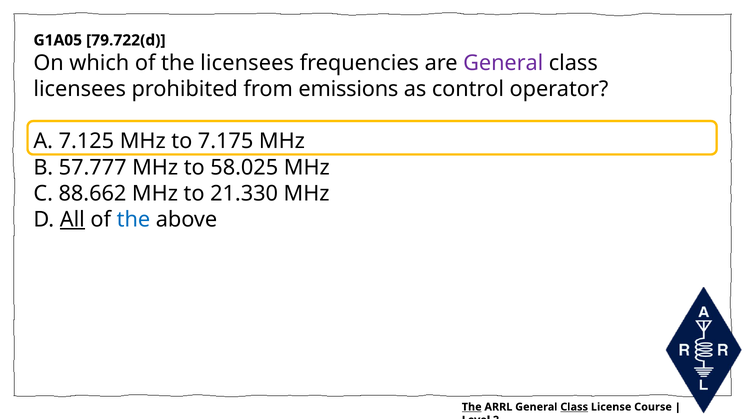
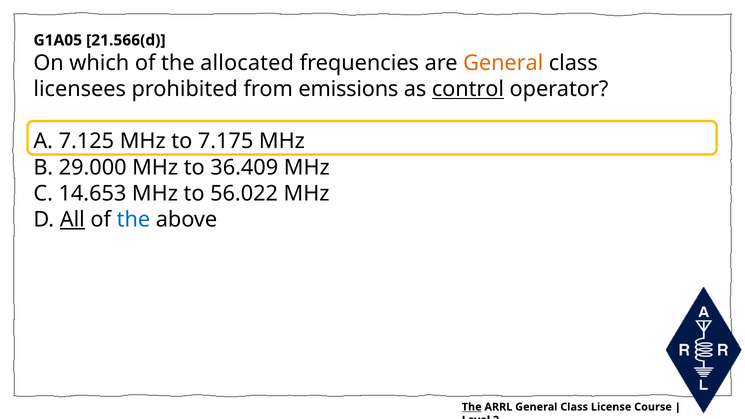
79.722(d: 79.722(d -> 21.566(d (126, 40)
the licensees: licensees -> allocated (247, 63)
General colour: purple -> orange (503, 63)
control underline: none -> present (468, 89)
57.777: 57.777 -> 29.000 (93, 167)
58.025: 58.025 -> 36.409 (244, 167)
88.662: 88.662 -> 14.653 (92, 193)
21.330: 21.330 -> 56.022 (244, 193)
Class underline: present -> none (574, 407)
